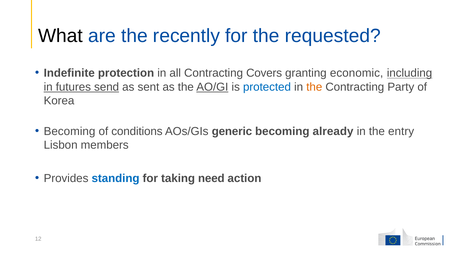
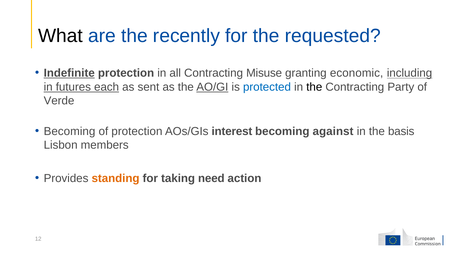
Indefinite underline: none -> present (69, 73)
Covers: Covers -> Misuse (264, 73)
send: send -> each (107, 87)
the colour: orange -> black (314, 87)
Korea: Korea -> Verde (59, 101)
of conditions: conditions -> protection (137, 131)
generic: generic -> interest (232, 131)
already: already -> against (333, 131)
entry: entry -> basis (401, 131)
standing colour: blue -> orange (116, 178)
